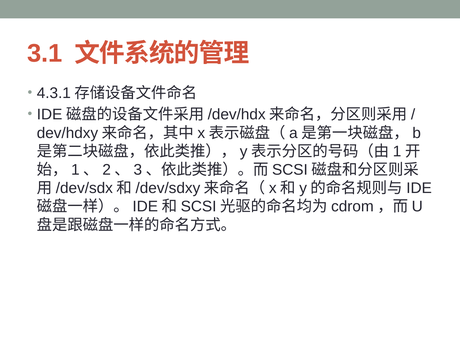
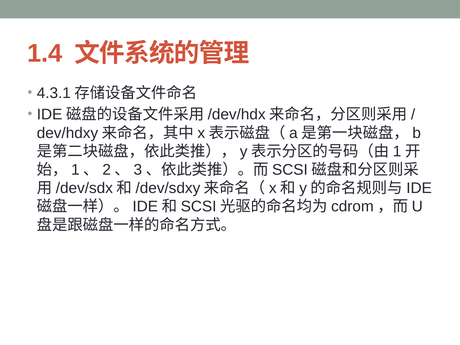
3.1: 3.1 -> 1.4 (45, 54)
